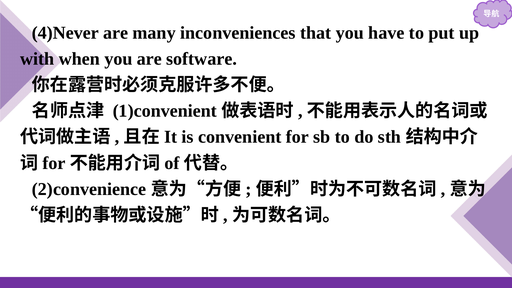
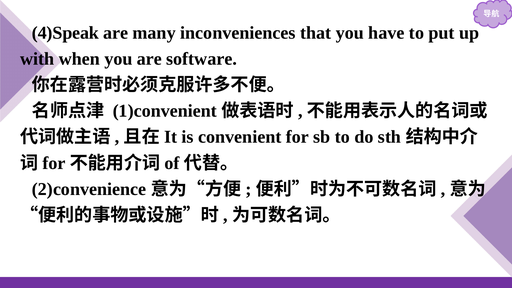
4)Never: 4)Never -> 4)Speak (65, 33)
